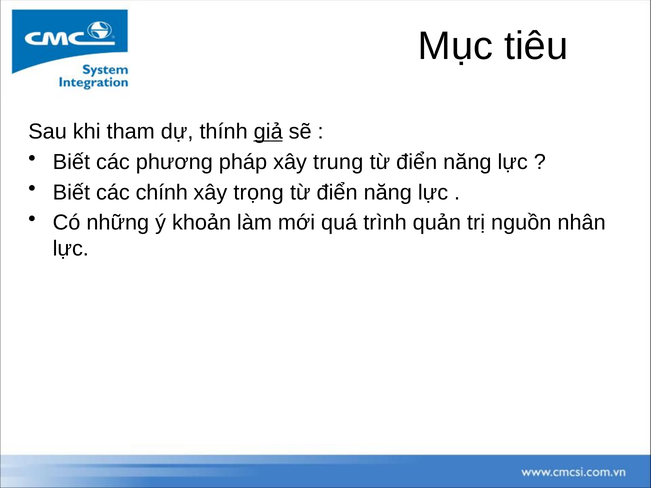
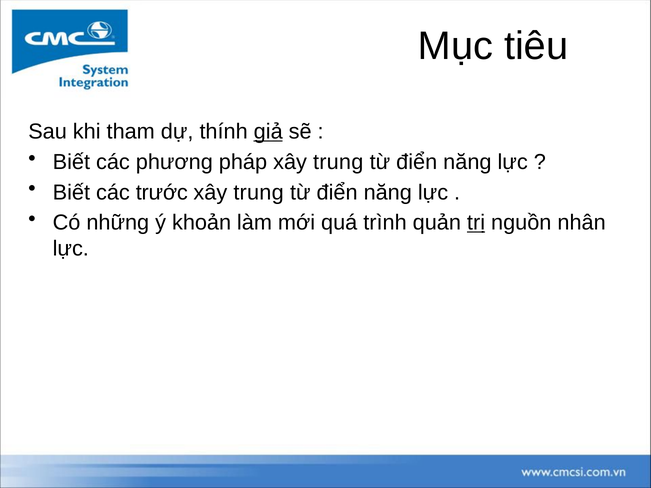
chính: chính -> trước (162, 192)
trọng: trọng -> trung (259, 192)
trị underline: none -> present (476, 223)
